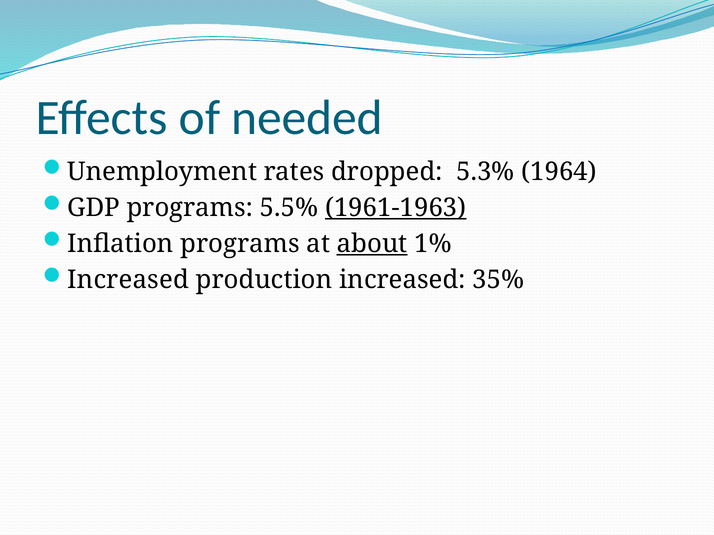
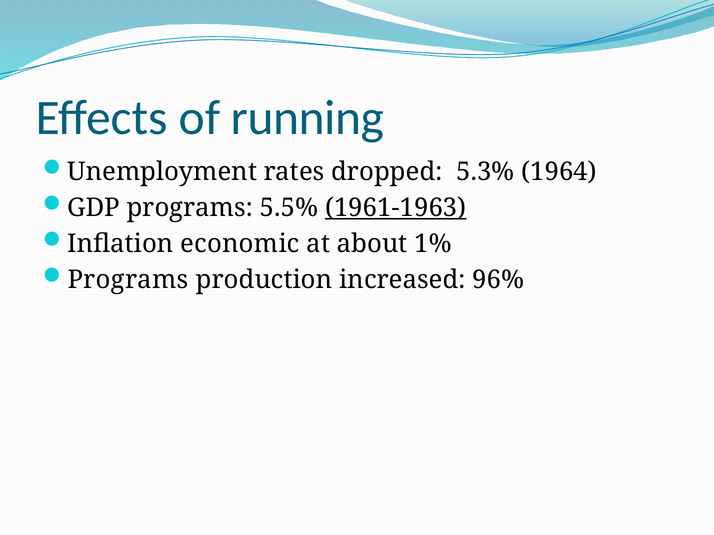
needed: needed -> running (307, 118)
Inflation programs: programs -> economic (240, 244)
about underline: present -> none (372, 244)
Increased: Increased -> Programs (128, 280)
35%: 35% -> 96% (498, 280)
